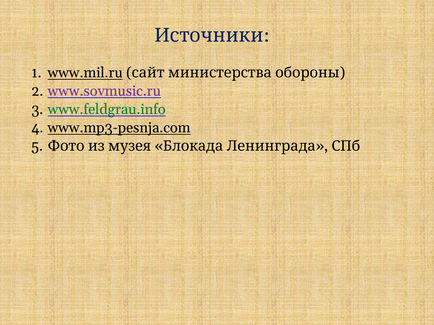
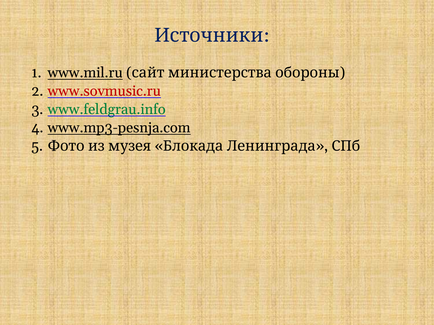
www.sovmusic.ru colour: purple -> red (104, 91)
